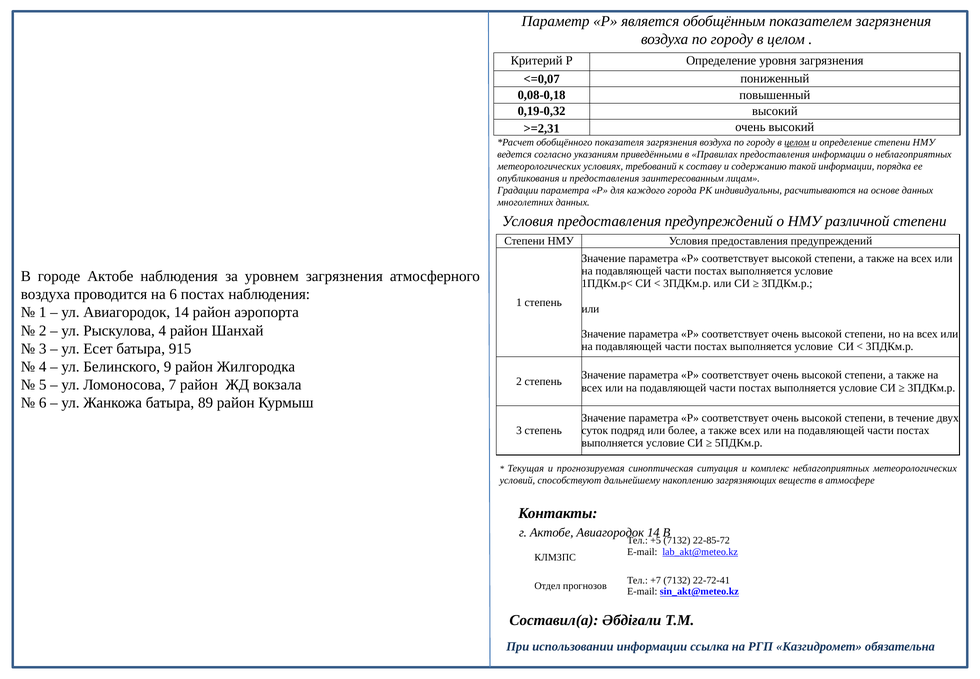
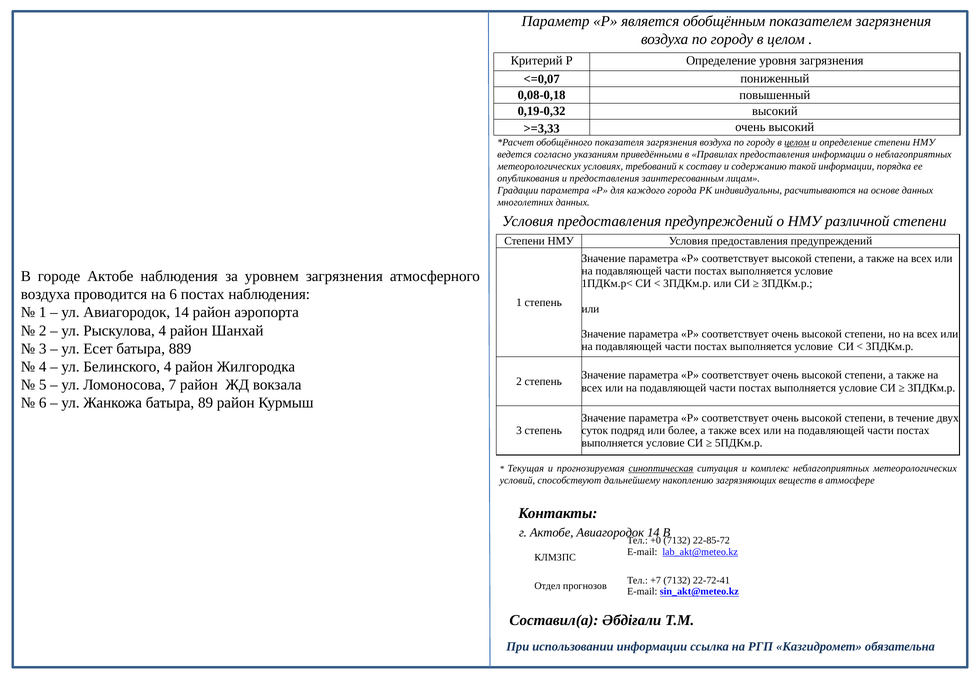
>=2,31: >=2,31 -> >=3,33 (542, 128)
915: 915 -> 889 (180, 348)
Белинского 9: 9 -> 4 (168, 366)
синоптическая underline: none -> present (661, 468)
+5: +5 -> +0 (656, 540)
